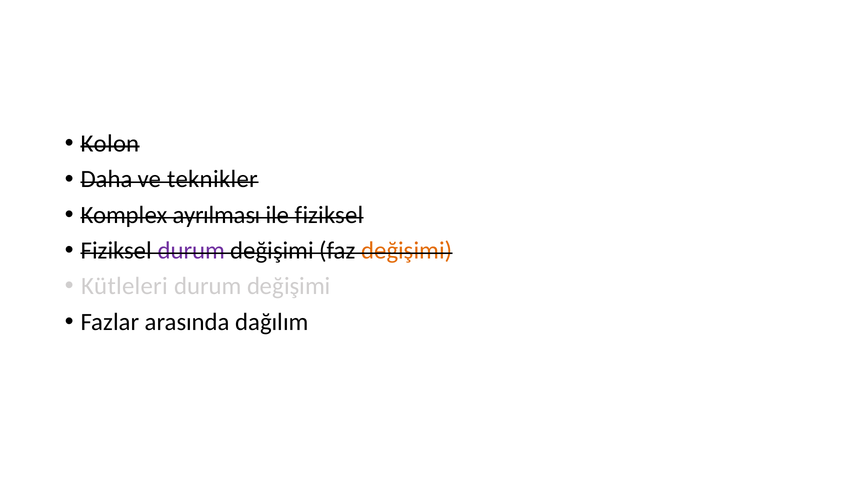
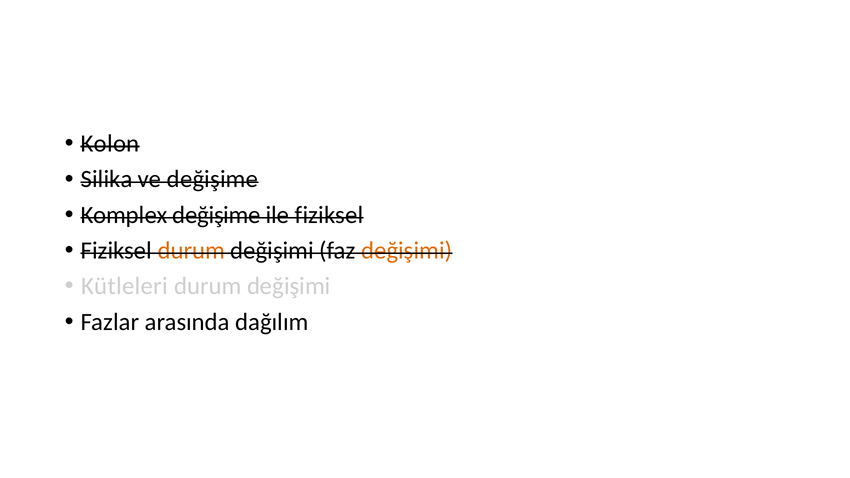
Daha: Daha -> Silika (107, 179)
ve teknikler: teknikler -> değişime (213, 179)
Komplex ayrılması: ayrılması -> değişime (217, 215)
durum colour: purple -> orange (191, 251)
